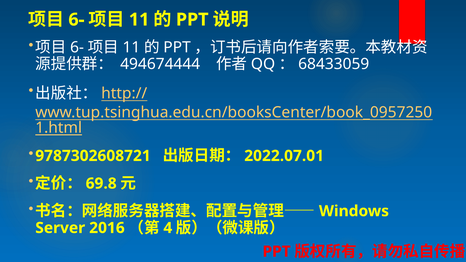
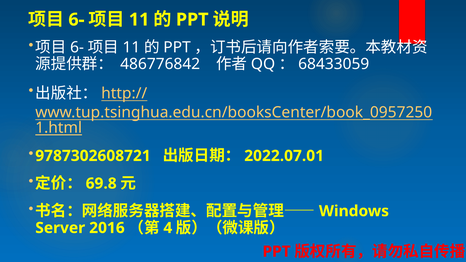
494674444: 494674444 -> 486776842 (160, 64)
